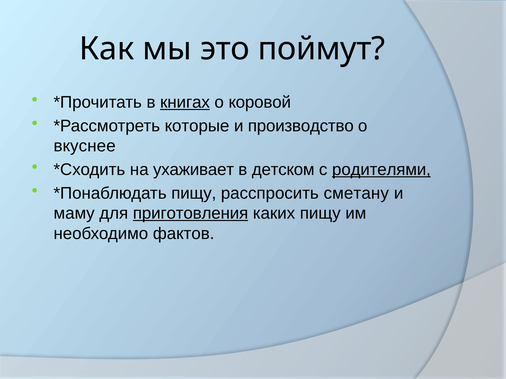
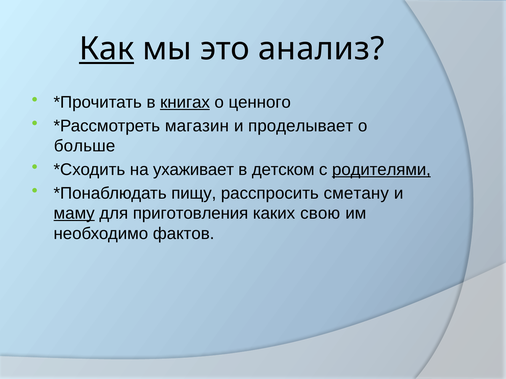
Как underline: none -> present (107, 49)
поймут: поймут -> анализ (321, 49)
коровой: коровой -> ценного (260, 102)
которые: которые -> магазин (197, 126)
производство: производство -> проделывает (301, 126)
вкуснее: вкуснее -> больше (85, 146)
маму underline: none -> present (74, 214)
приготовления underline: present -> none (191, 214)
каких пищу: пищу -> свою (320, 214)
